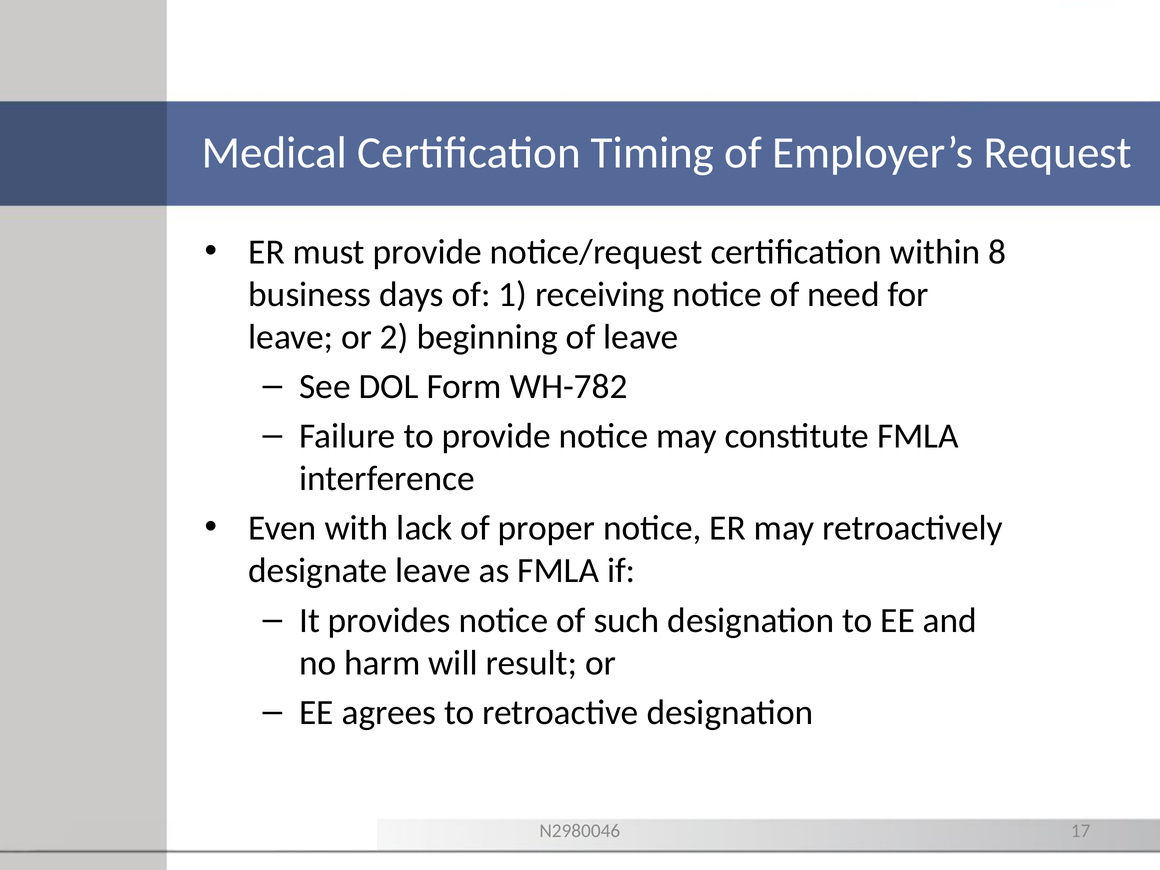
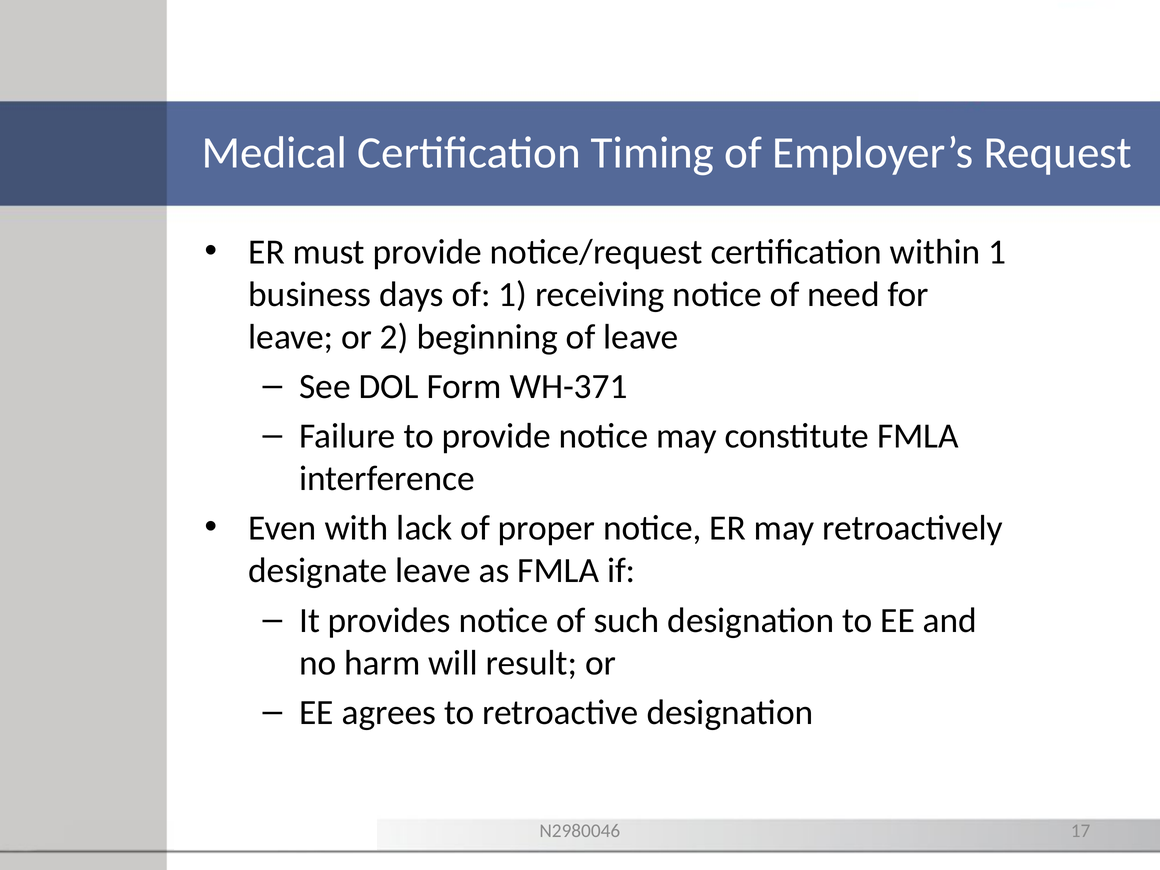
within 8: 8 -> 1 (997, 252)
WH-782: WH-782 -> WH-371 (569, 386)
